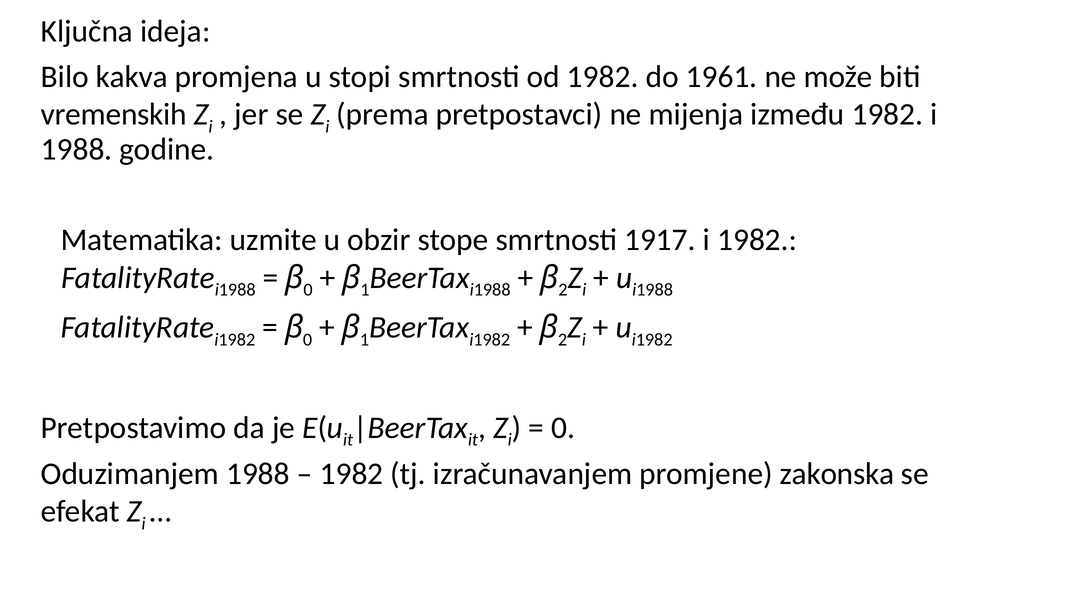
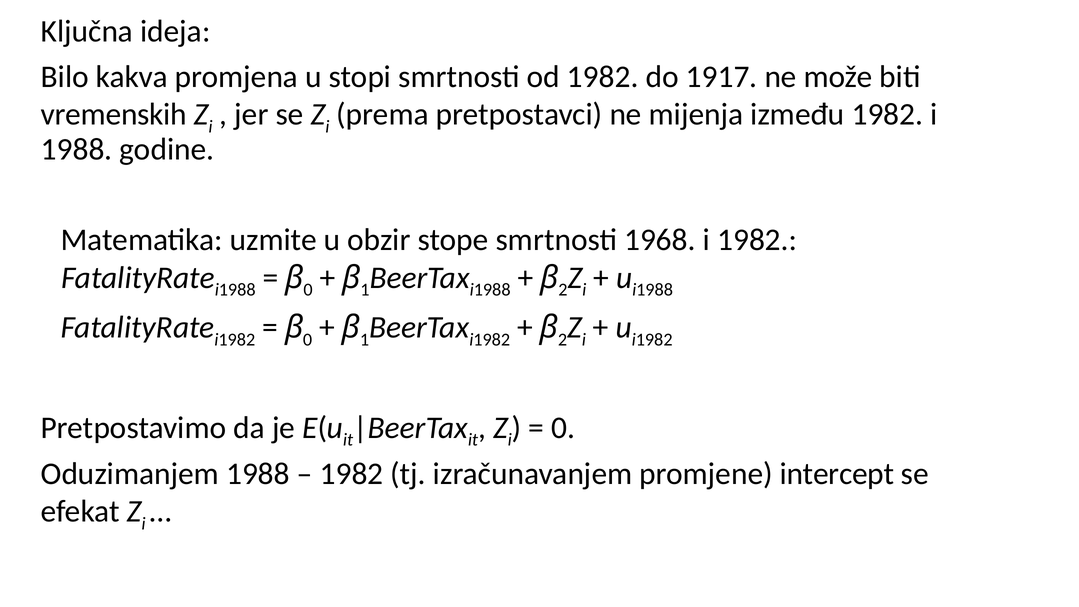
1961: 1961 -> 1917 (722, 77)
1917: 1917 -> 1968 (660, 240)
zakonska: zakonska -> intercept (837, 474)
